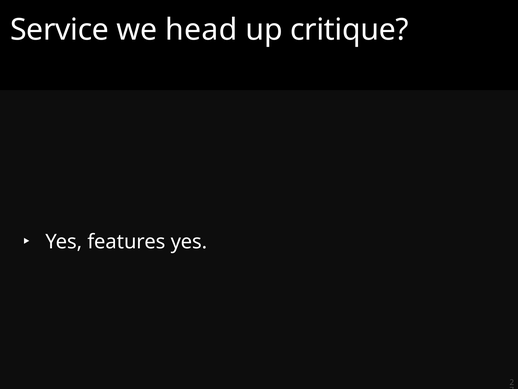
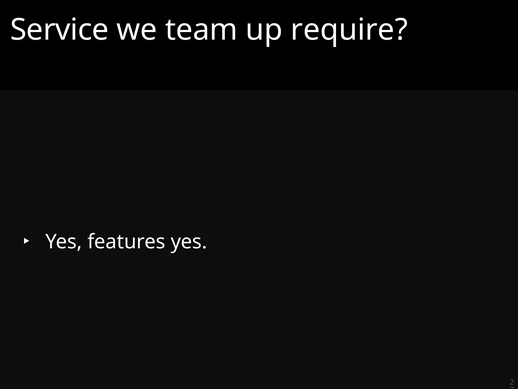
head: head -> team (202, 30)
critique: critique -> require (349, 30)
